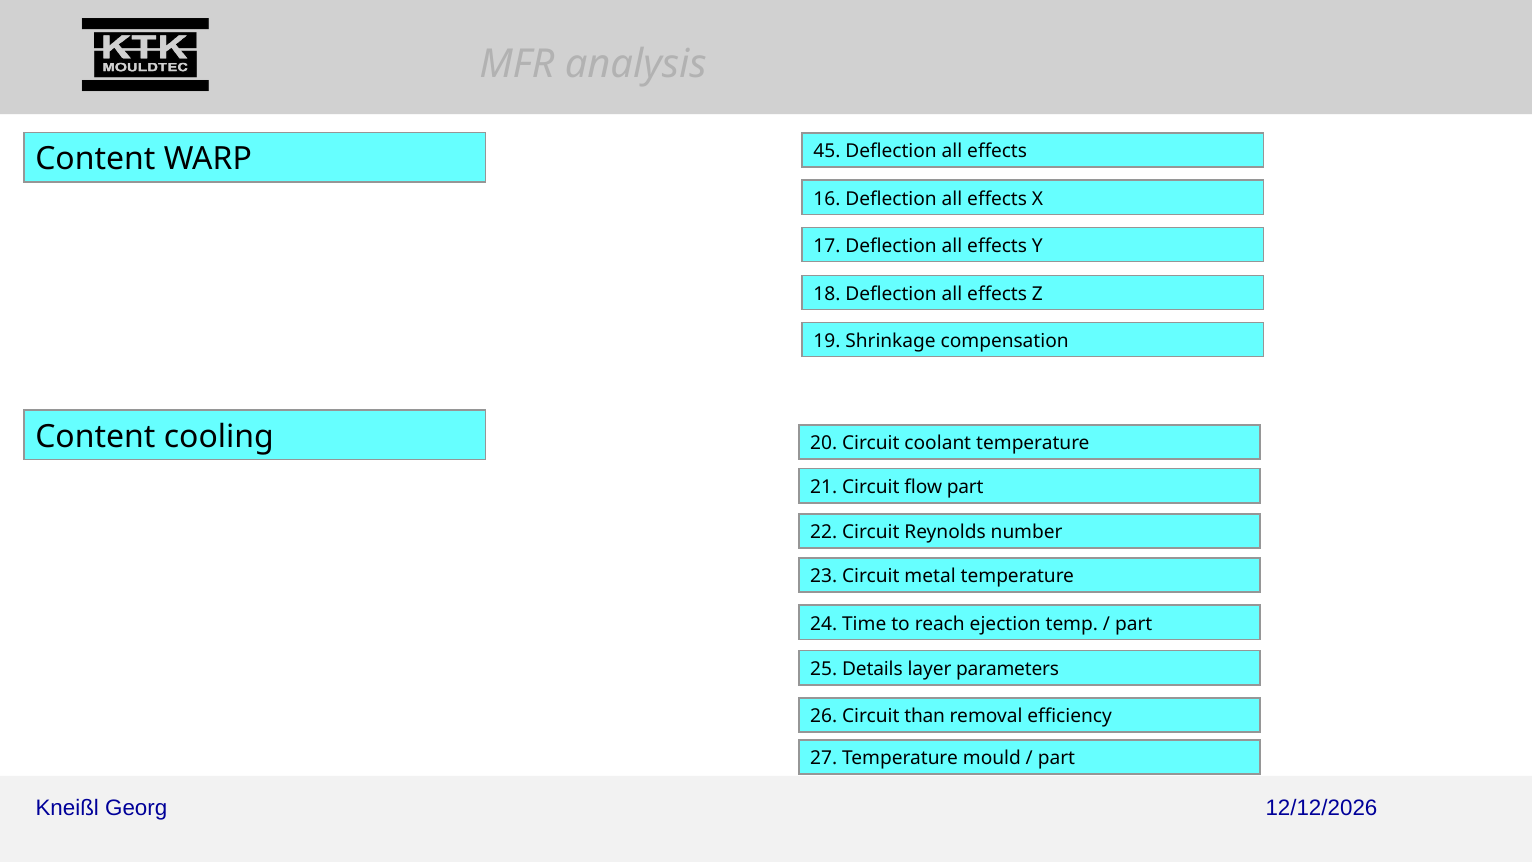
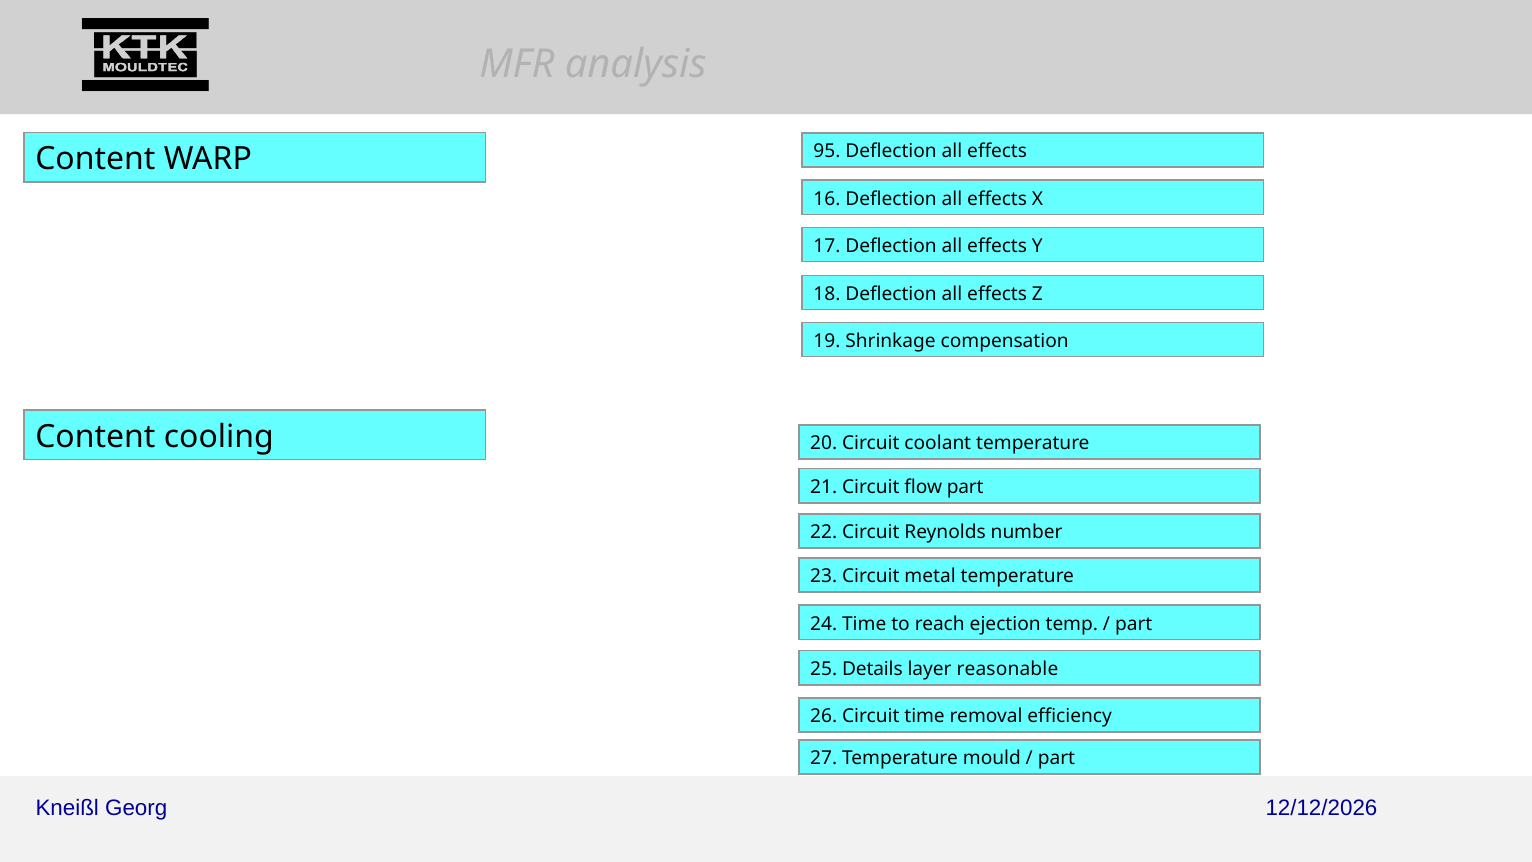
45: 45 -> 95 (827, 151)
parameters: parameters -> reasonable (1007, 669)
Circuit than: than -> time (925, 716)
